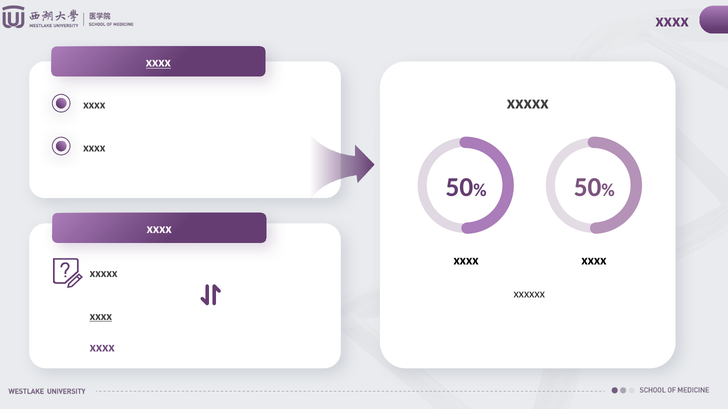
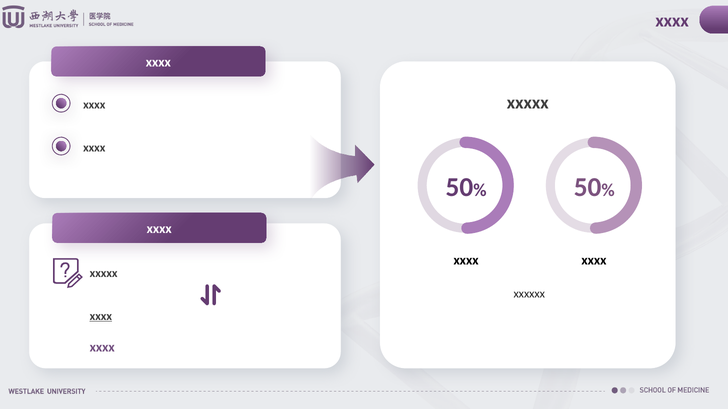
xxxx underline: present -> none (158, 62)
